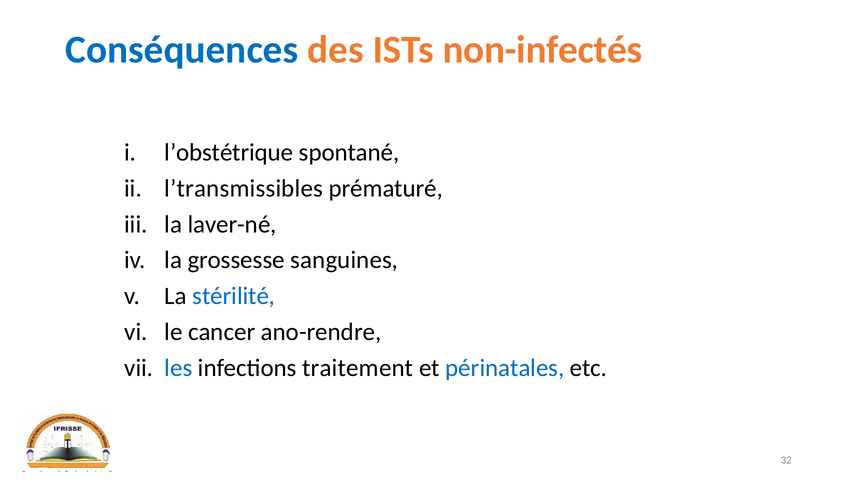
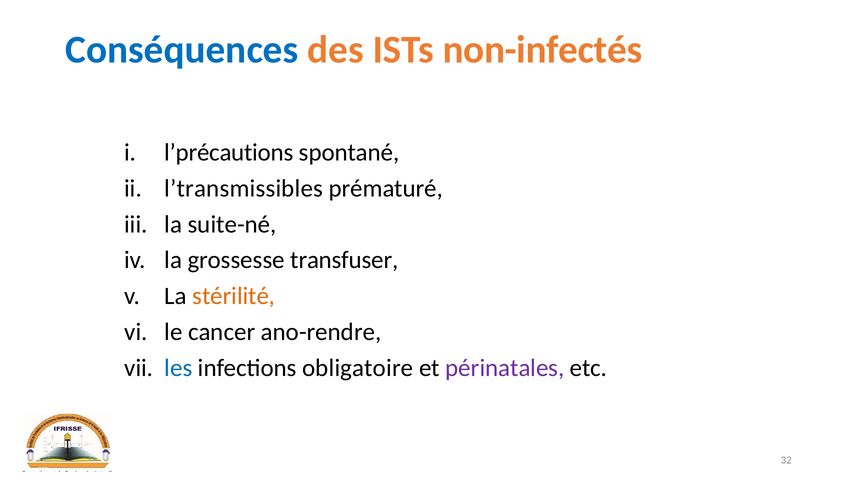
l’obstétrique: l’obstétrique -> l’précautions (229, 153)
laver-né: laver-né -> suite-né (232, 224)
sanguines: sanguines -> transfuser (344, 260)
stérilité colour: blue -> orange (234, 296)
traitement: traitement -> obligatoire (358, 368)
périnatales colour: blue -> purple (505, 368)
